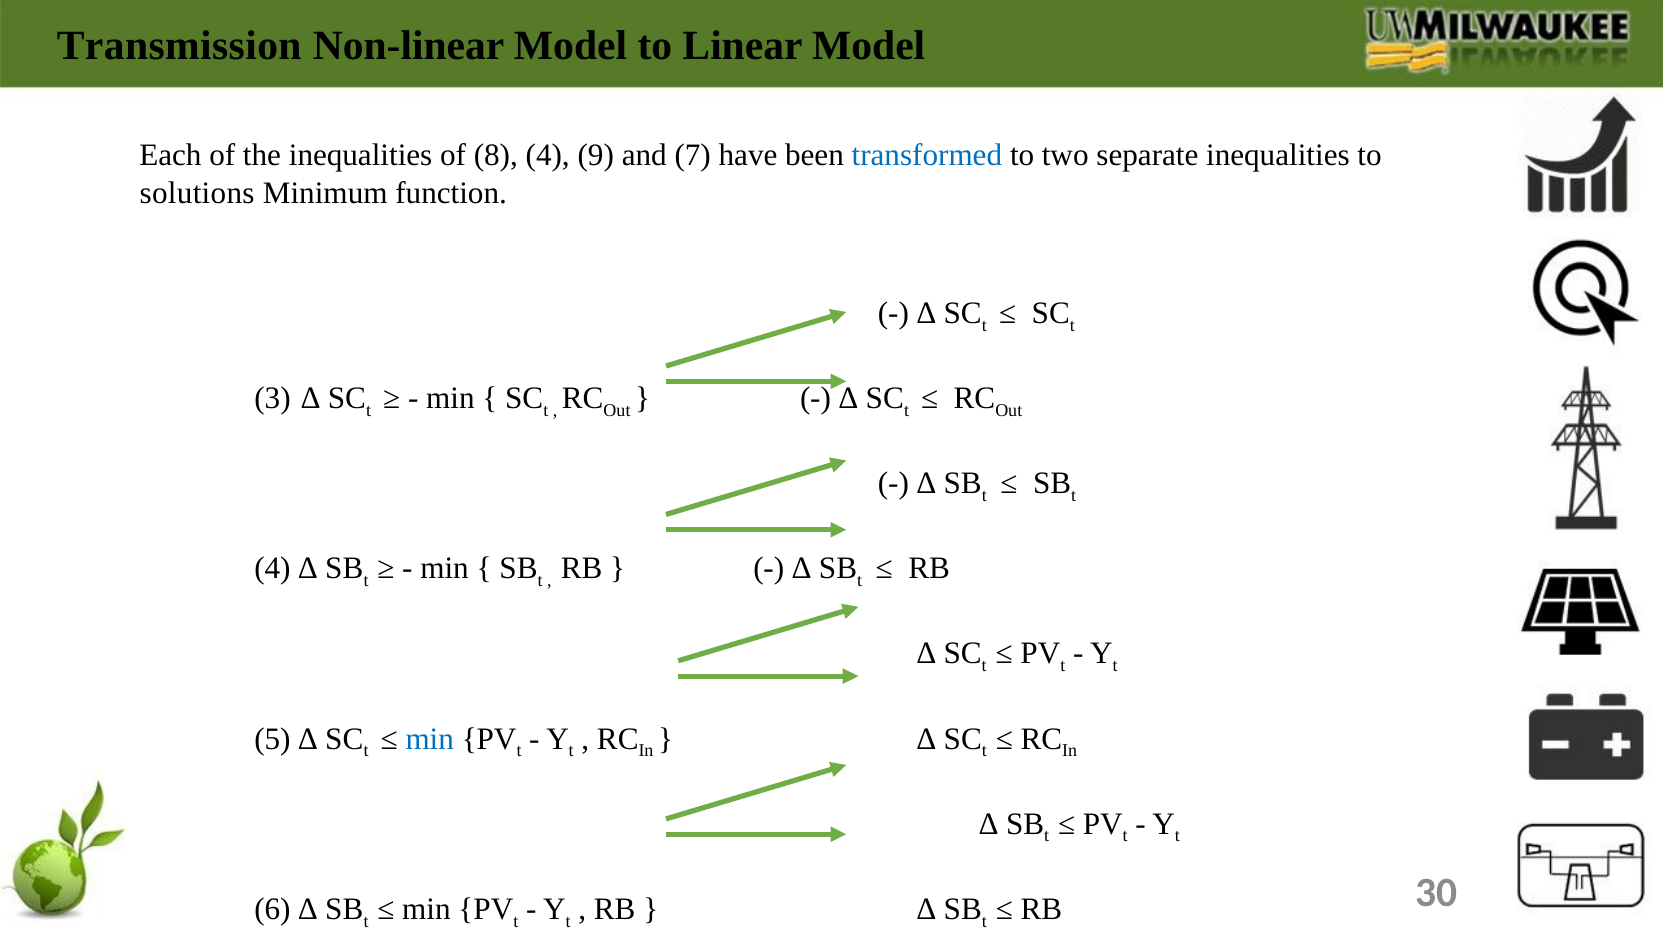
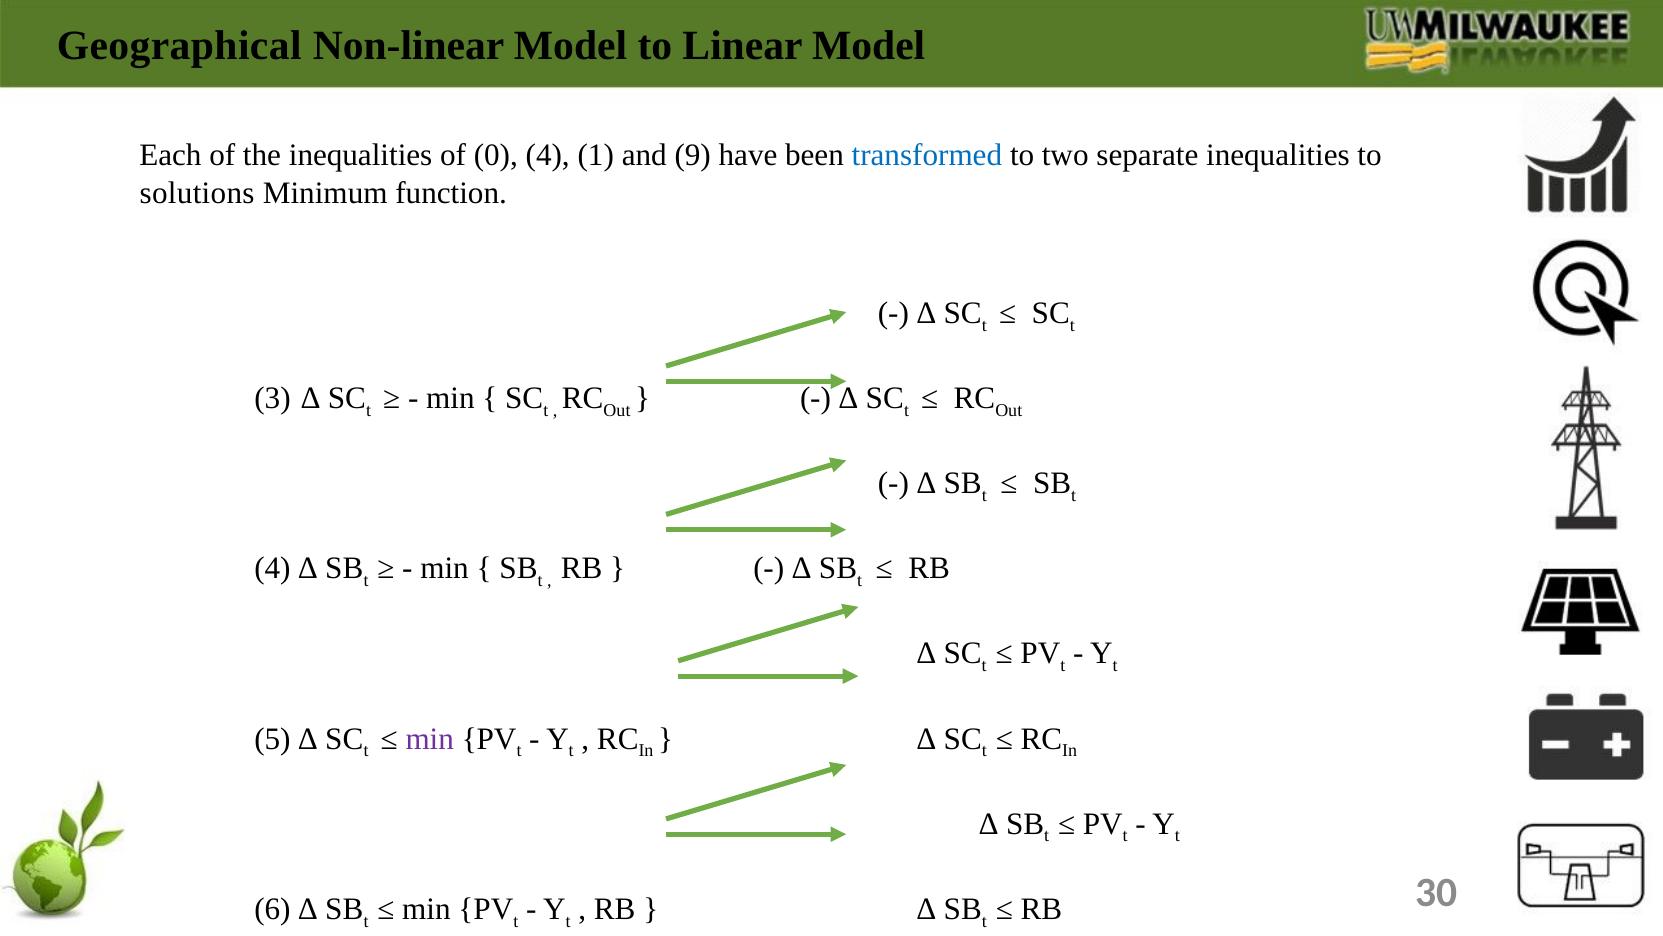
Transmission: Transmission -> Geographical (179, 46)
8: 8 -> 0 (496, 155)
9: 9 -> 1 (596, 155)
7: 7 -> 9 (693, 155)
min colour: blue -> purple (430, 738)
